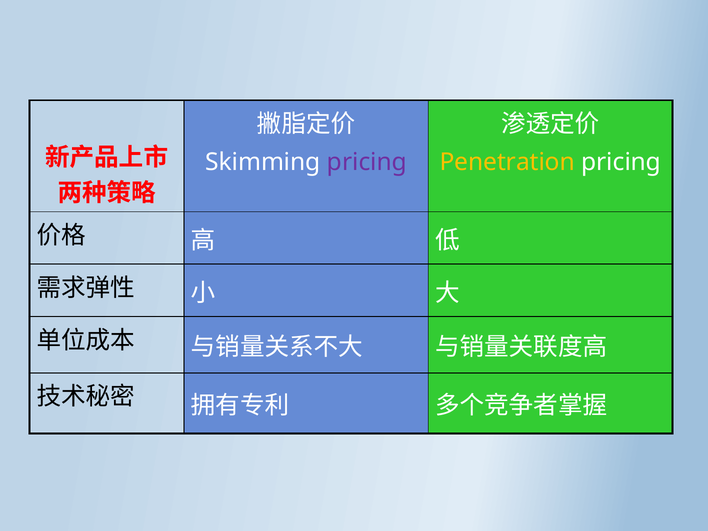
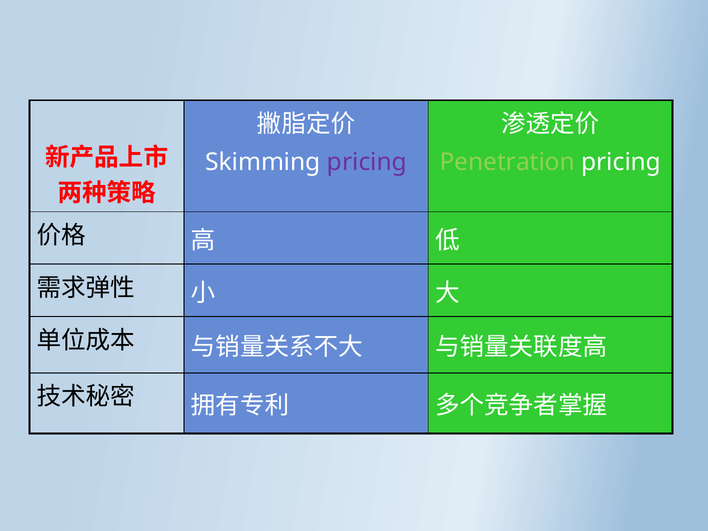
Penetration colour: yellow -> light green (507, 162)
